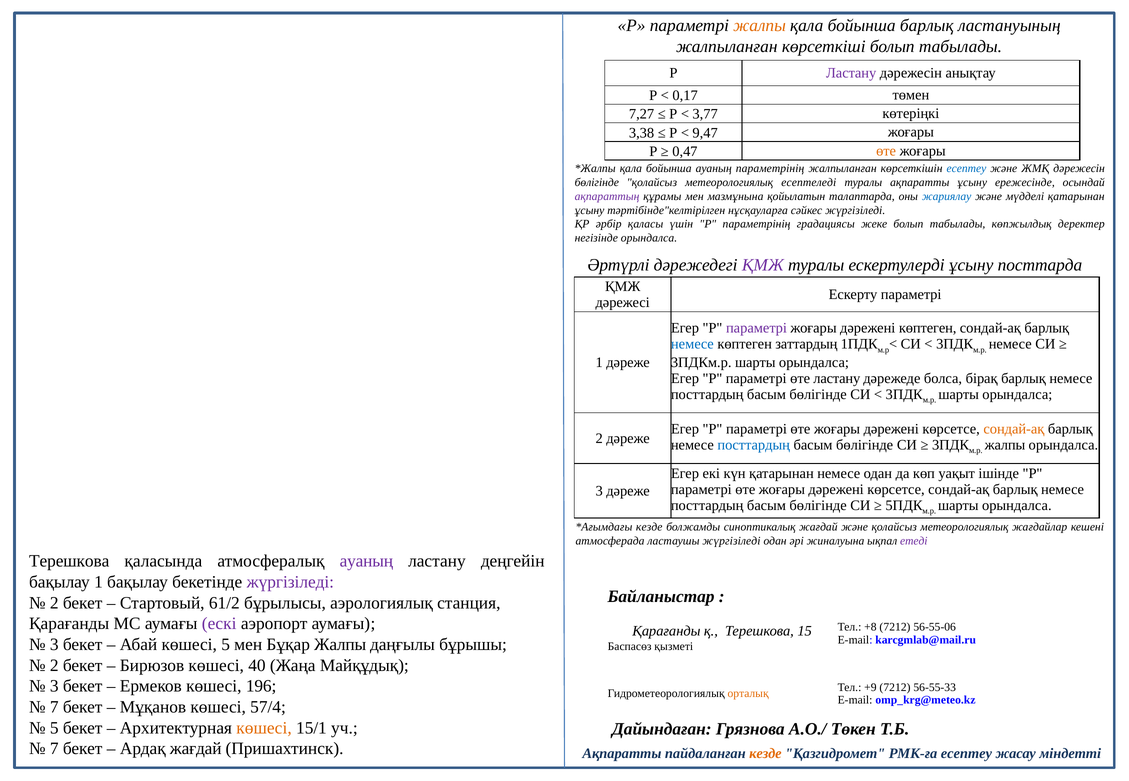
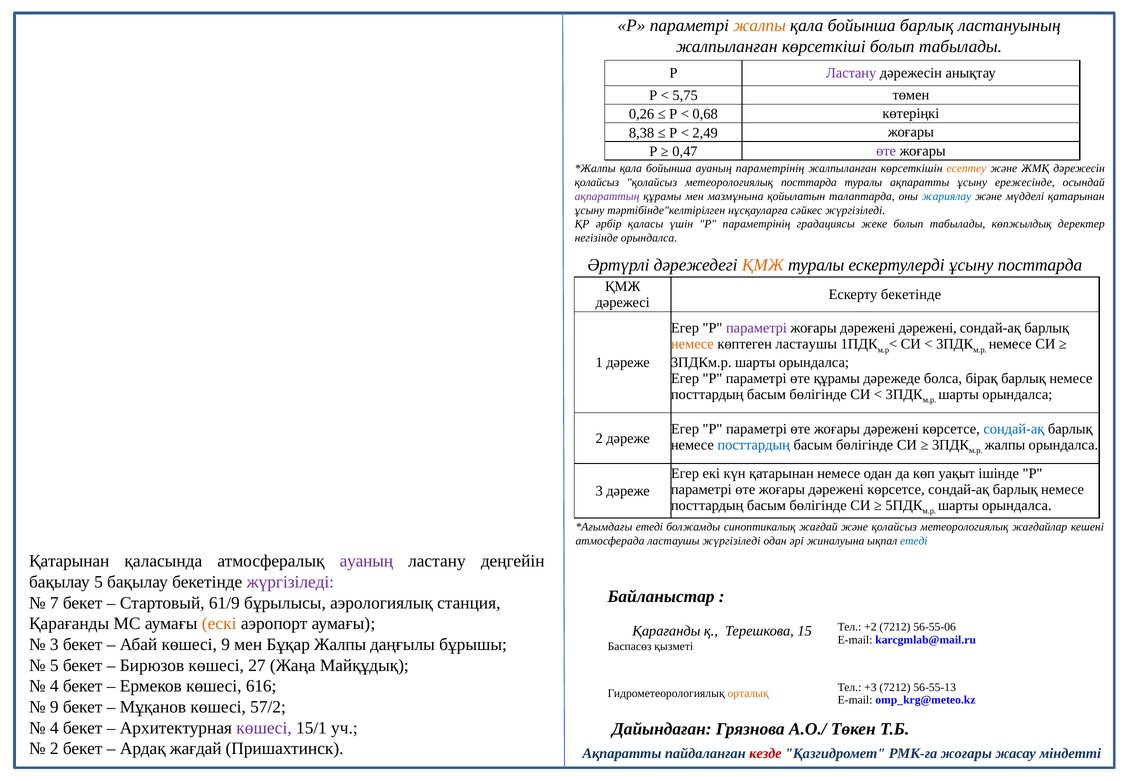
0,17: 0,17 -> 5,75 (685, 96)
7,27: 7,27 -> 0,26 (642, 114)
3,77: 3,77 -> 0,68 (705, 114)
3,38: 3,38 -> 8,38 (642, 133)
9,47: 9,47 -> 2,49 (705, 133)
өте colour: orange -> purple (886, 151)
есептеу colour: blue -> orange (966, 169)
бөлігінде: бөлігінде -> қолайсыз (597, 183)
метеорологиялық есептеледі: есептеледі -> посттарда (809, 183)
ҚМЖ colour: purple -> orange (763, 265)
Ескерту параметрі: параметрі -> бекетінде (911, 295)
дәрежені көптеген: көптеген -> дәрежені (928, 328)
немесе colour: blue -> orange (692, 344)
көптеген заттардың: заттардың -> ластаушы (806, 344)
өте ластану: ластану -> құрамы (837, 379)
сондай-ақ colour: orange -> blue (1014, 429)
кезде: кезде -> етеді (649, 527)
етеді colour: purple -> blue (914, 541)
Терешкова: Терешкова -> Қатарынан (69, 562)
бақылау 1: 1 -> 5 (98, 583)
2: 2 -> 7 (54, 603)
61/2: 61/2 -> 61/9 (224, 603)
ескі colour: purple -> orange (219, 624)
+8: +8 -> +2 (870, 628)
көшесі 5: 5 -> 9 (226, 645)
2: 2 -> 5 (54, 666)
40: 40 -> 27 (257, 666)
3: 3 -> 4 (54, 687)
196: 196 -> 616 (261, 687)
+9: +9 -> +3 (870, 688)
56-55-33: 56-55-33 -> 56-55-13 (935, 688)
7: 7 -> 9 (54, 708)
57/4: 57/4 -> 57/2 (268, 708)
5: 5 -> 4 (54, 728)
көшесі colour: orange -> purple (264, 728)
7: 7 -> 2 (54, 749)
кезде colour: orange -> red (765, 754)
РМК-ға есептеу: есептеу -> жоғары (966, 754)
